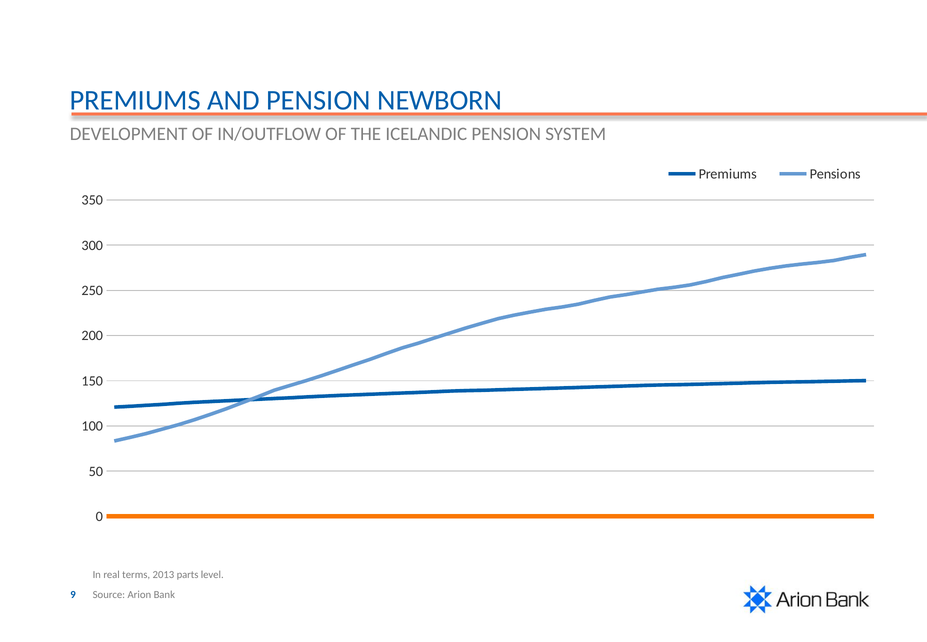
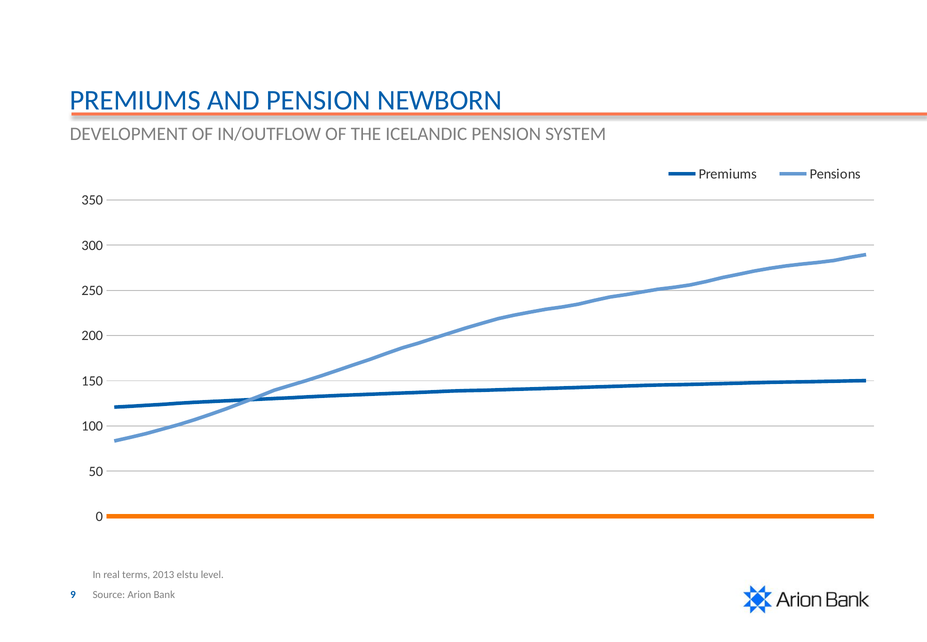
parts: parts -> elstu (187, 575)
